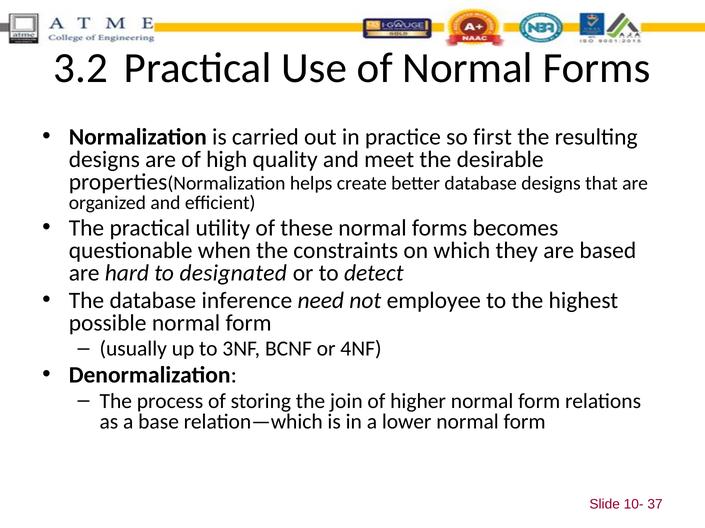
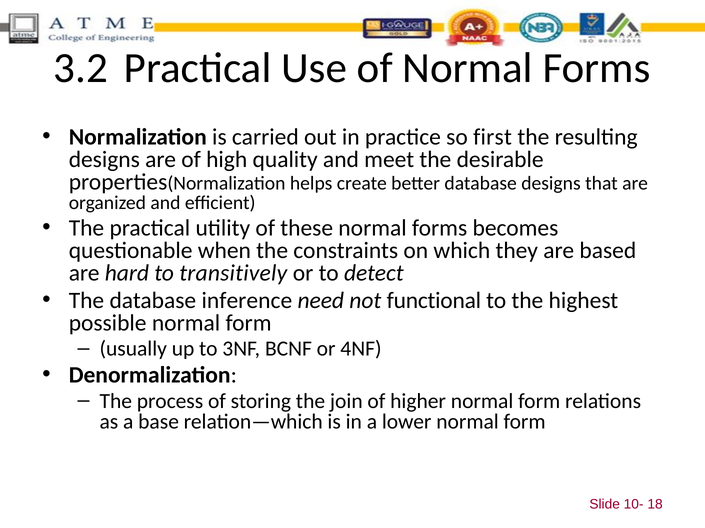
designated: designated -> transitively (233, 274)
employee: employee -> functional (434, 301)
37: 37 -> 18 (655, 505)
